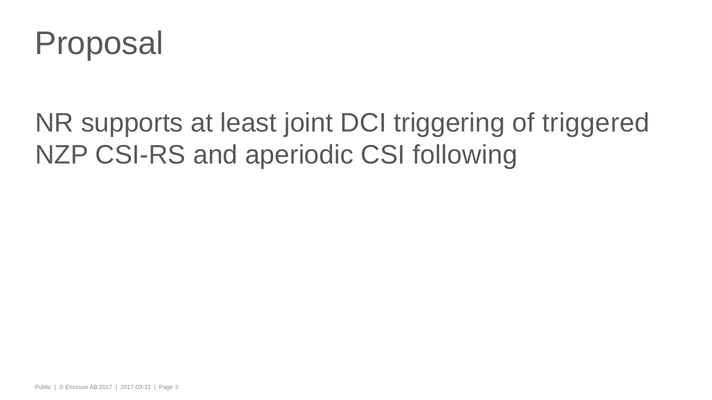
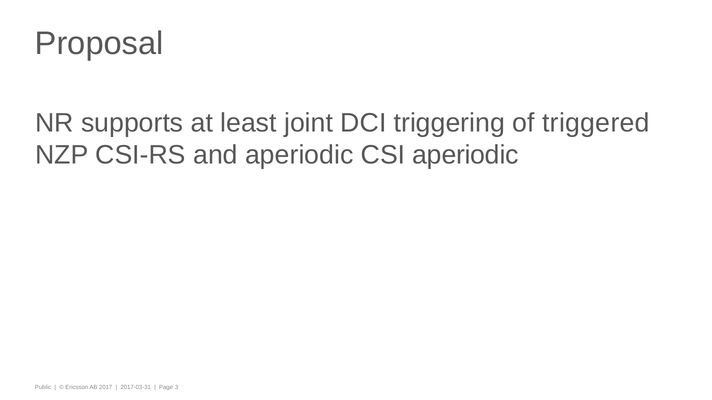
CSI following: following -> aperiodic (465, 155)
